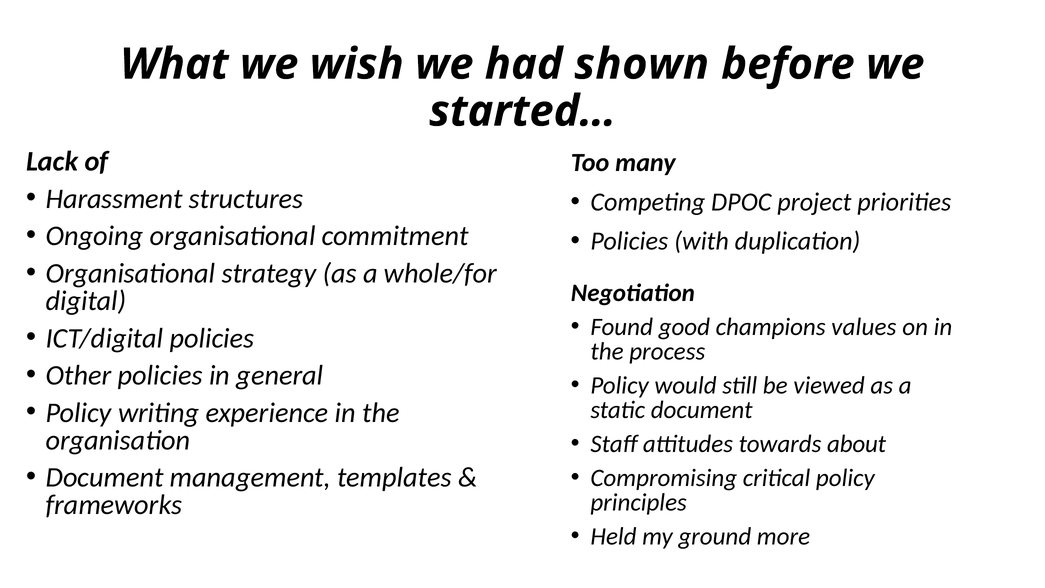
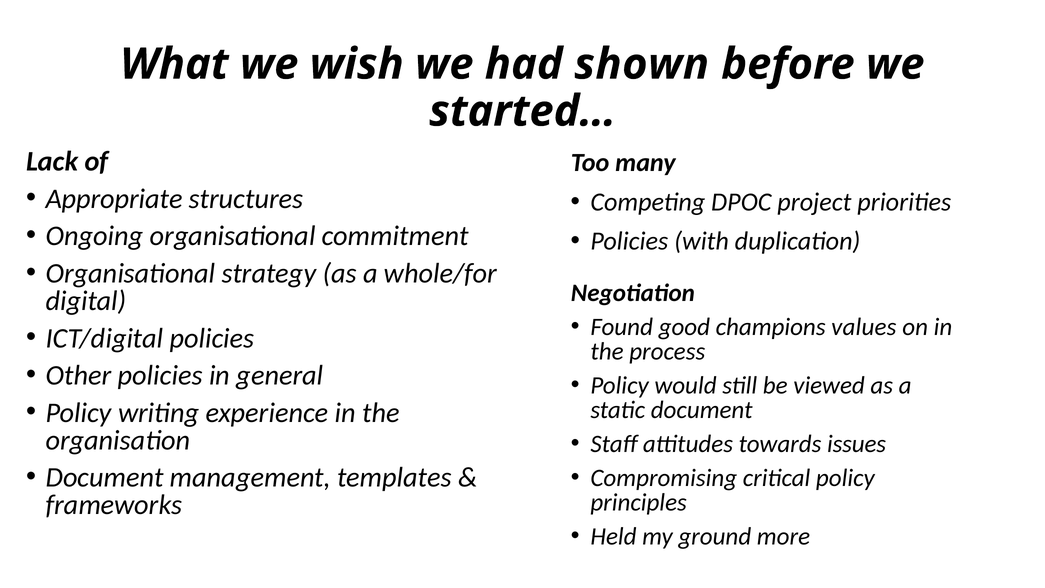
Harassment: Harassment -> Appropriate (114, 199)
about: about -> issues (857, 444)
